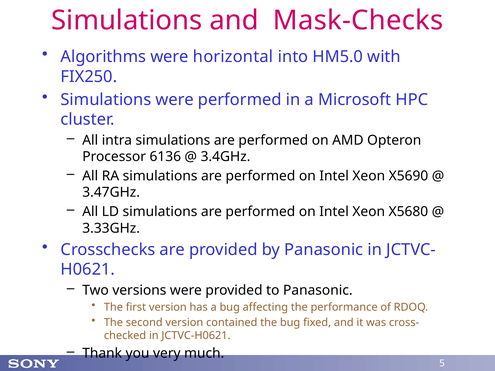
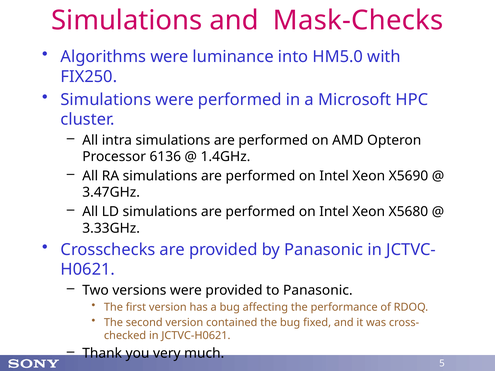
horizontal: horizontal -> luminance (233, 57)
3.4GHz: 3.4GHz -> 1.4GHz (226, 157)
